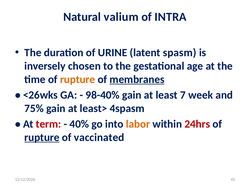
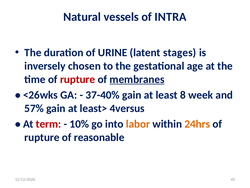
valium: valium -> vessels (121, 17)
spasm: spasm -> stages (180, 52)
rupture colour: orange -> red (78, 79)
98-40%: 98-40% -> 37-40% (103, 95)
7: 7 -> 8 (183, 95)
75%: 75% -> 57% (34, 108)
4spasm: 4spasm -> 4versus (127, 108)
40%: 40% -> 10% (79, 124)
24hrs colour: red -> orange (197, 124)
rupture underline: present -> none (42, 137)
vaccinated: vaccinated -> reasonable (99, 137)
